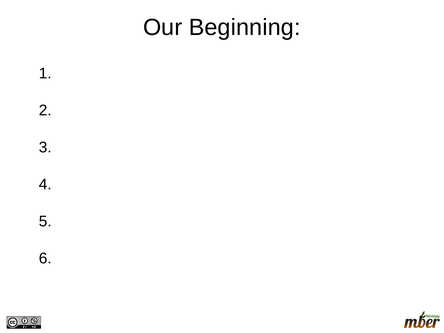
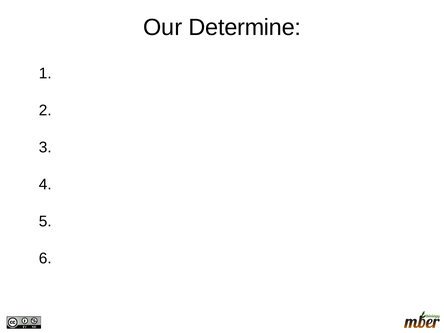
Beginning: Beginning -> Determine (245, 27)
